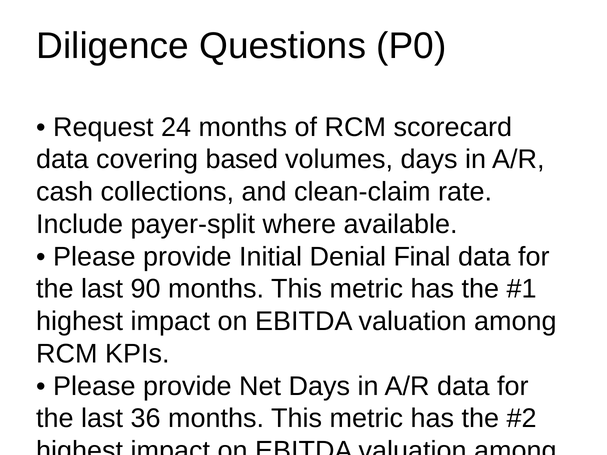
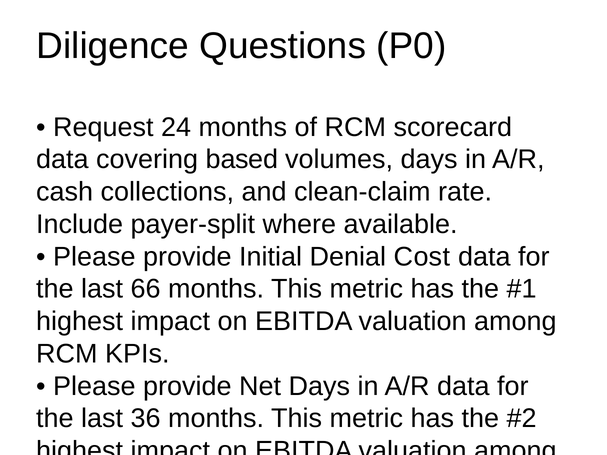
Denial Final: Final -> Cost (422, 257)
90: 90 -> 66 (146, 289)
